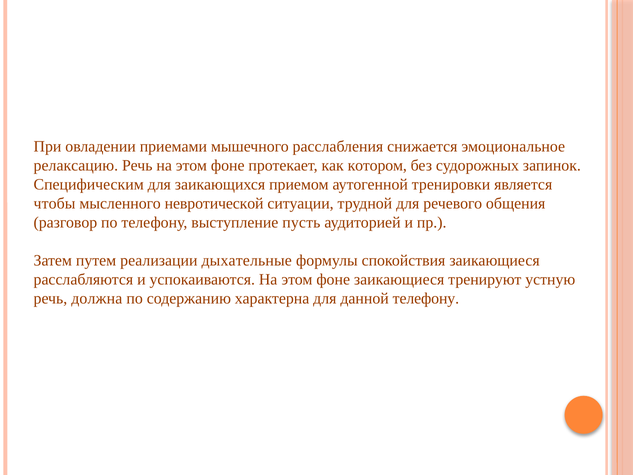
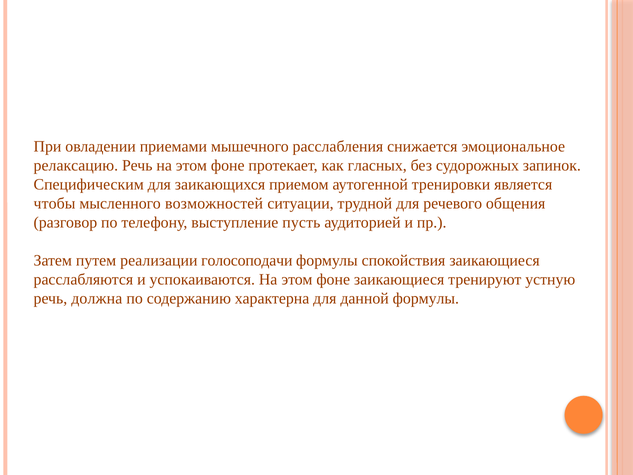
котором: котором -> гласных (377, 165)
невротической: невротической -> возможностей (214, 203)
дыхательные: дыхательные -> голосоподачи (247, 260)
данной телефону: телефону -> формулы (426, 298)
